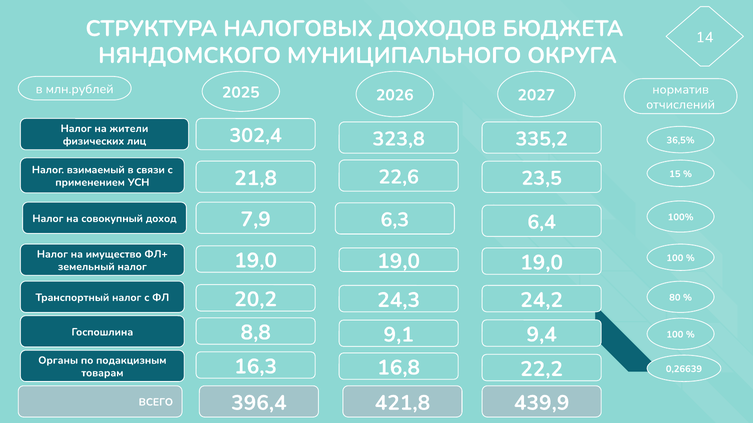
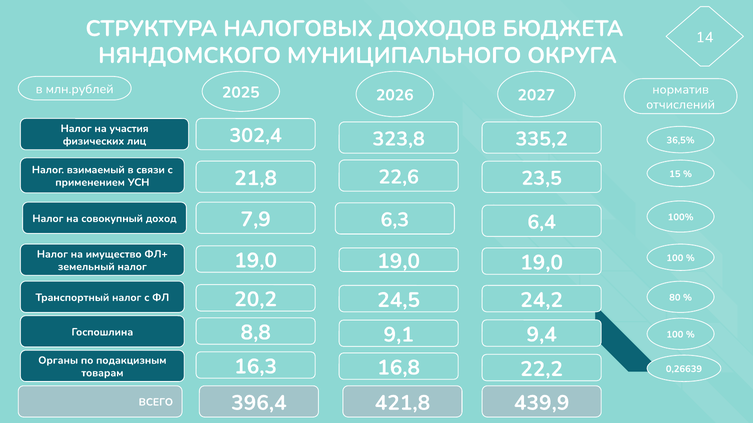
жители: жители -> участия (129, 129)
24,3: 24,3 -> 24,5 (399, 300)
